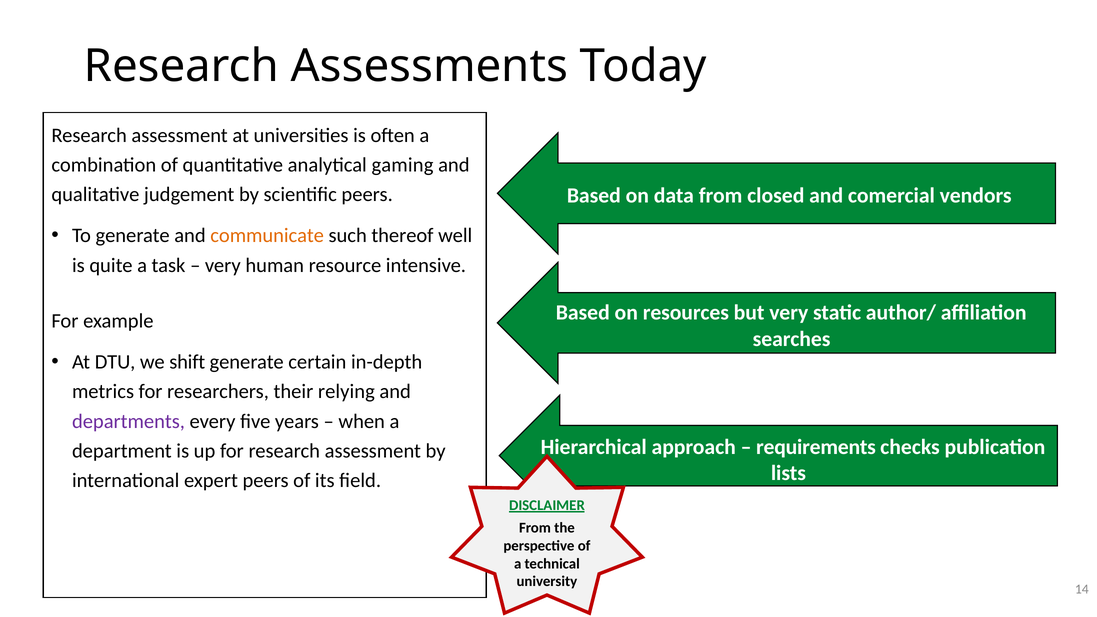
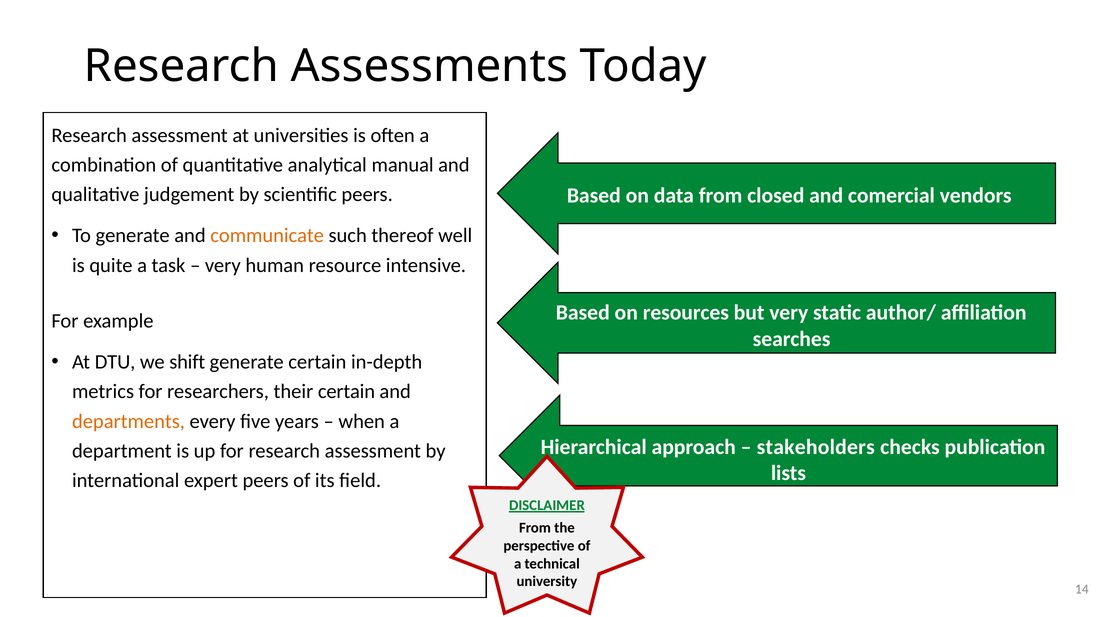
gaming: gaming -> manual (403, 165)
their relying: relying -> certain (346, 392)
departments colour: purple -> orange (128, 421)
requirements: requirements -> stakeholders (816, 447)
